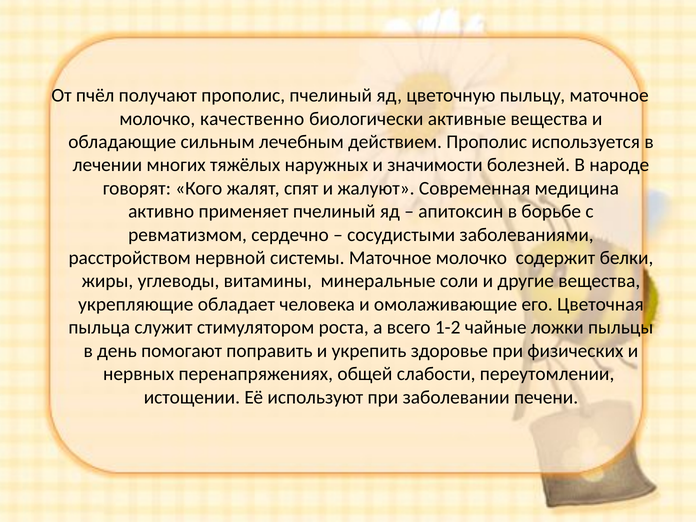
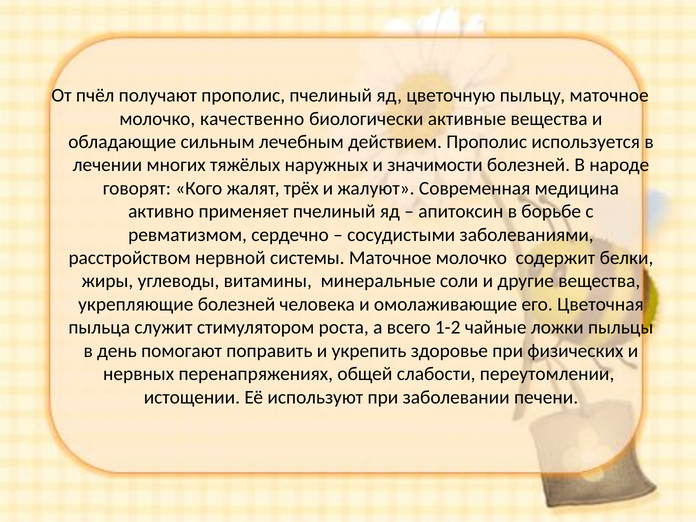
спят: спят -> трёх (301, 188)
укрепляющие обладает: обладает -> болезней (237, 304)
